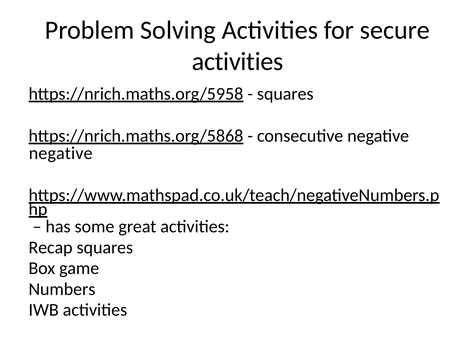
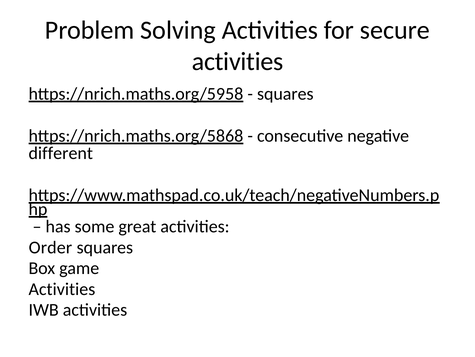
negative: negative -> different (61, 153)
Recap: Recap -> Order (50, 247)
Numbers: Numbers -> Activities (62, 289)
